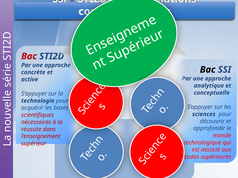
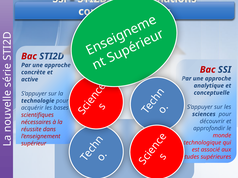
Bac colour: black -> red (208, 70)
